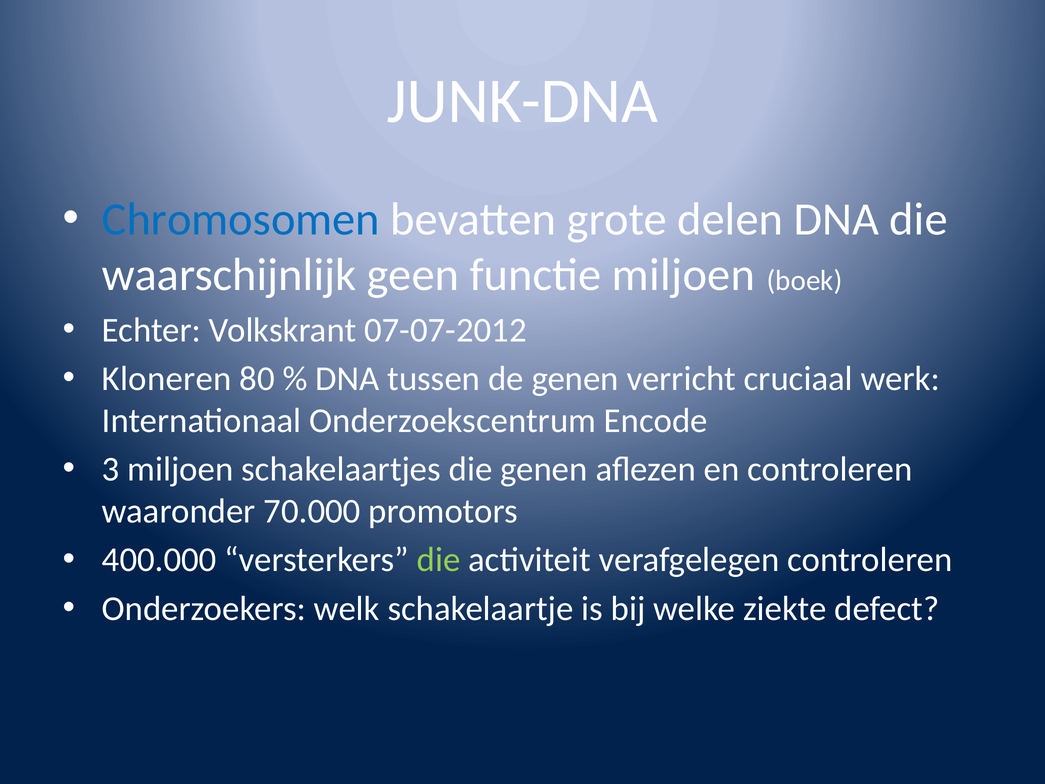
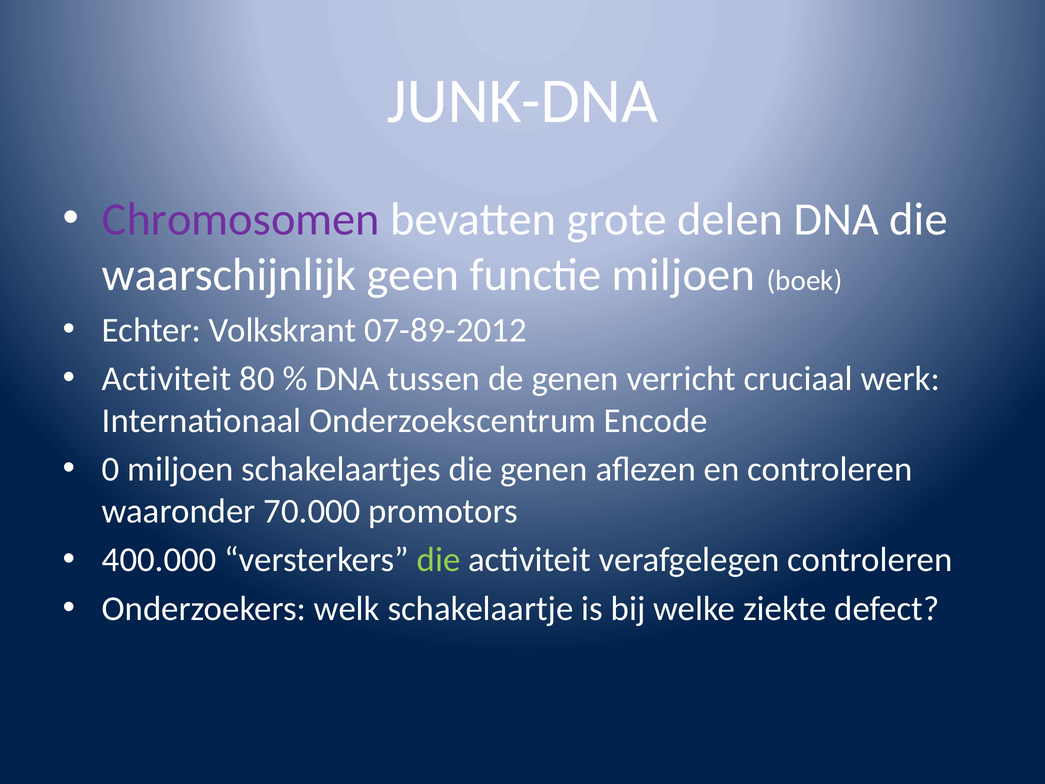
Chromosomen colour: blue -> purple (241, 219)
07-07-2012: 07-07-2012 -> 07-89-2012 (445, 330)
Kloneren: Kloneren -> Activiteit (167, 379)
3: 3 -> 0 (111, 469)
